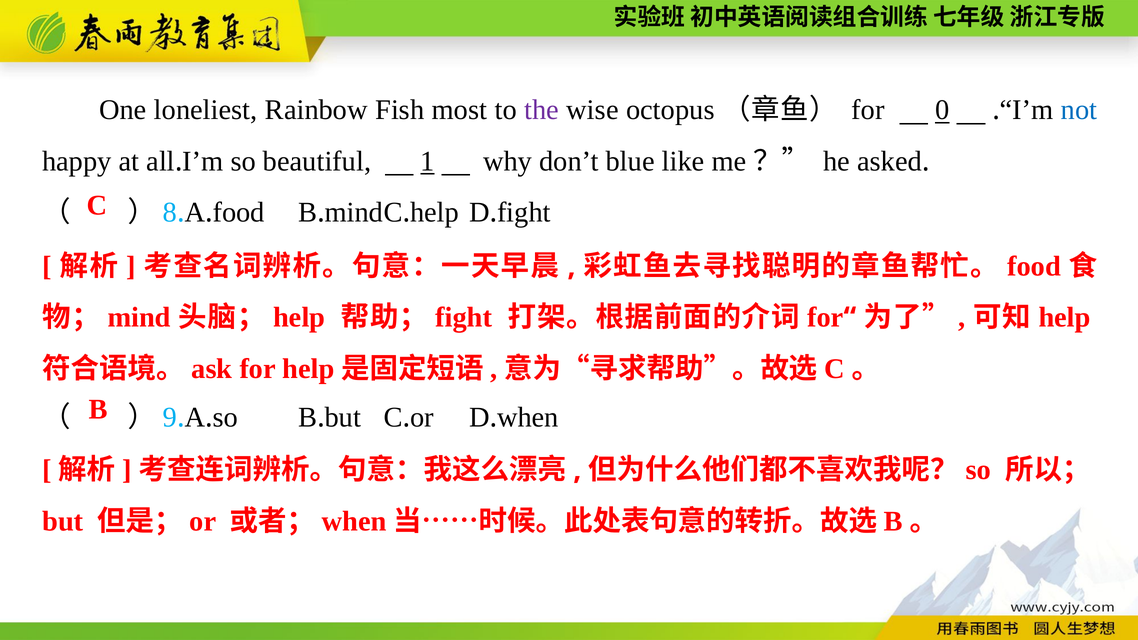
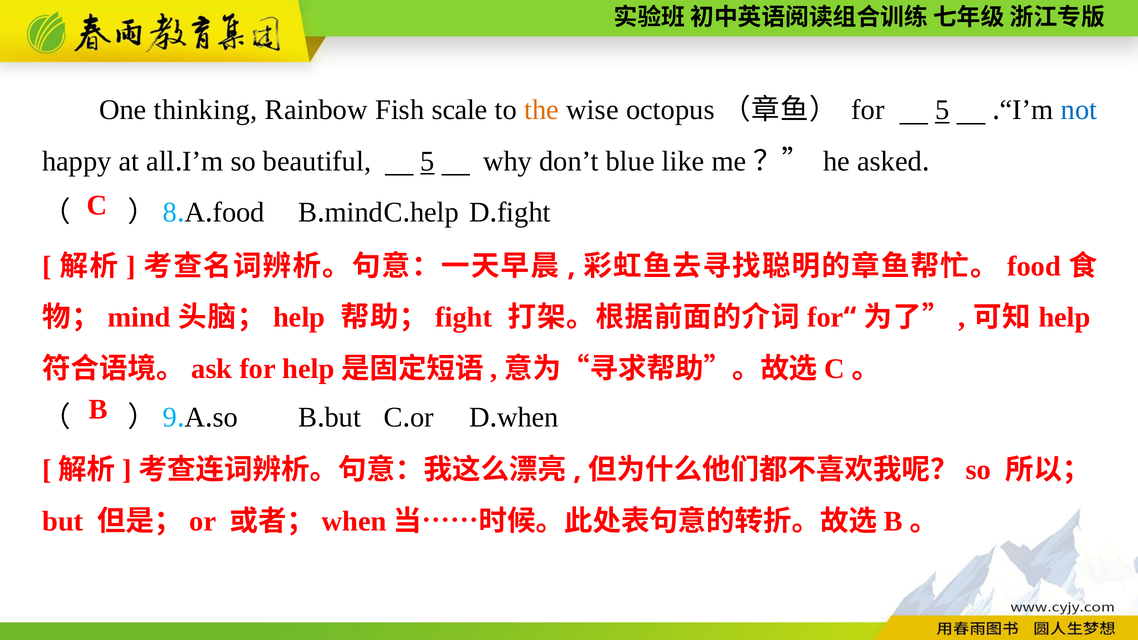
loneliest: loneliest -> thinking (206, 110)
most: most -> scale (460, 110)
the colour: purple -> orange (542, 110)
for 0: 0 -> 5 (942, 110)
beautiful 1: 1 -> 5 (428, 161)
